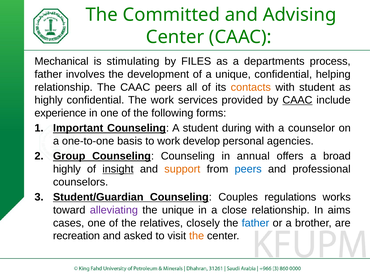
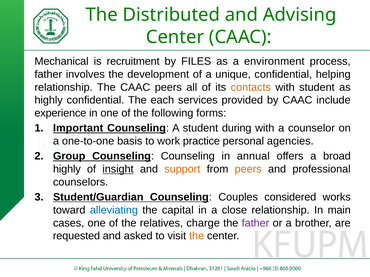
Committed: Committed -> Distributed (171, 15)
stimulating: stimulating -> recruitment (133, 61)
departments: departments -> environment (274, 61)
The work: work -> each (162, 100)
CAAC underline: present -> none (297, 100)
develop: develop -> practice (201, 141)
peers colour: blue -> orange (248, 169)
regulations: regulations -> considered (290, 197)
alleviating colour: purple -> blue (114, 210)
the unique: unique -> capital (178, 210)
aims: aims -> main (339, 210)
closely: closely -> charge (203, 223)
father colour: blue -> purple (255, 223)
recreation: recreation -> requested (76, 236)
